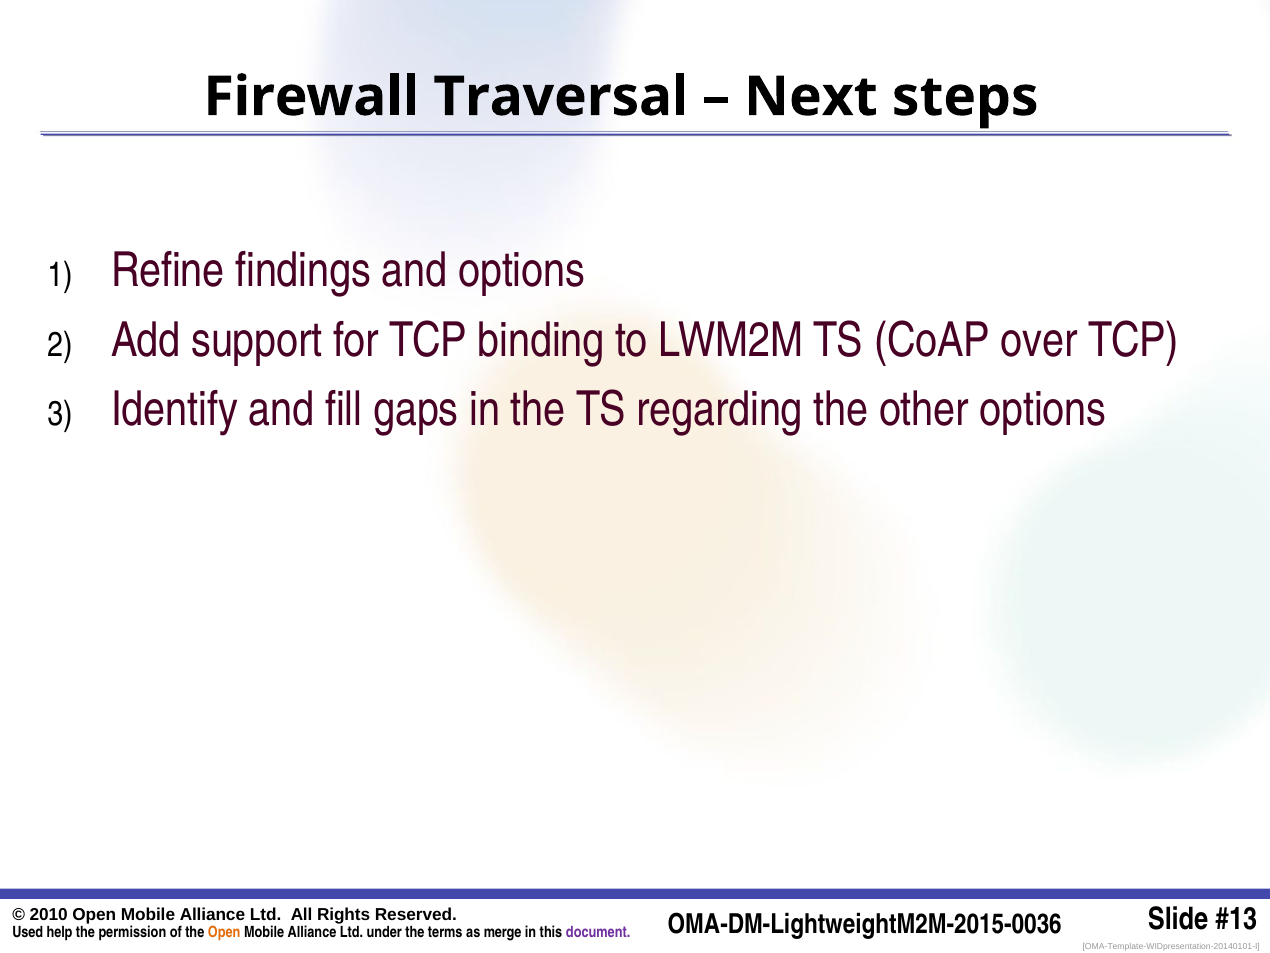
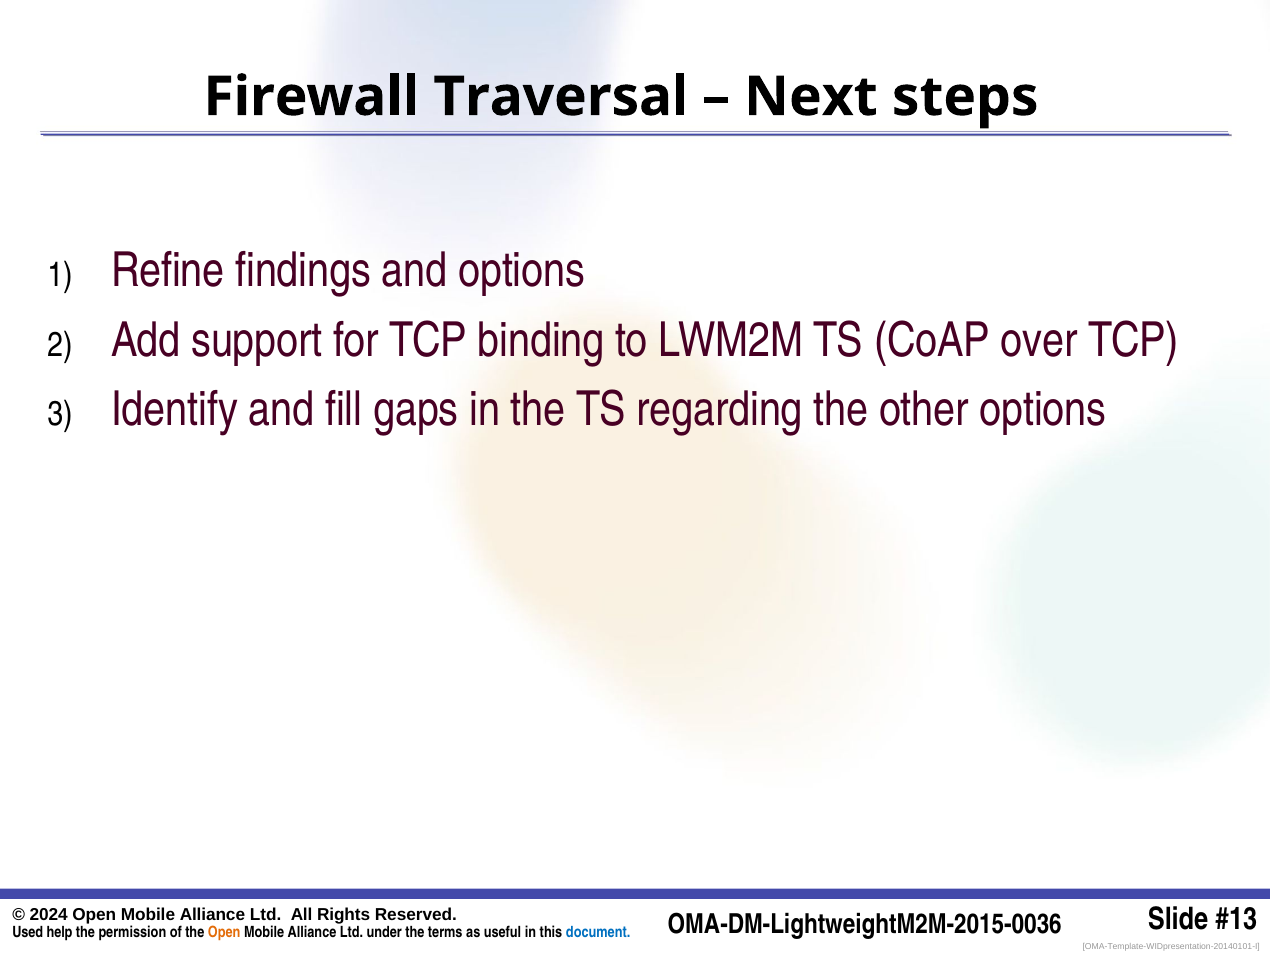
2010: 2010 -> 2024 (49, 915)
merge: merge -> useful (503, 933)
document colour: purple -> blue (598, 933)
